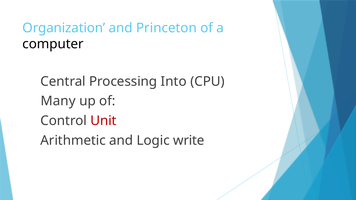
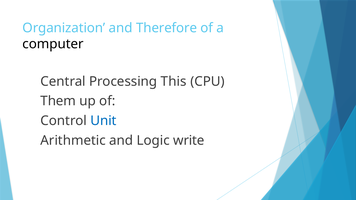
Princeton: Princeton -> Therefore (167, 28)
Into: Into -> This (174, 81)
Many: Many -> Them (58, 101)
Unit colour: red -> blue (103, 121)
